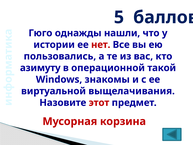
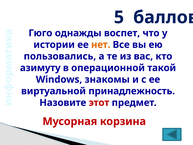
нашли: нашли -> воспет (122, 33)
нет colour: red -> orange (101, 45)
выщелачивания: выщелачивания -> принадлежность (132, 91)
